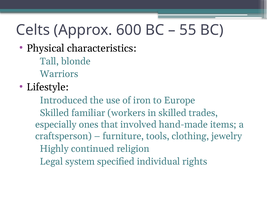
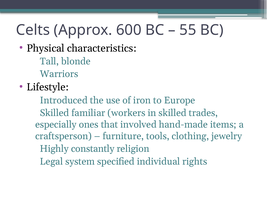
continued: continued -> constantly (93, 149)
